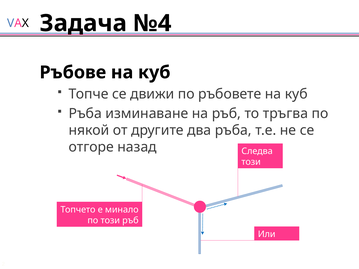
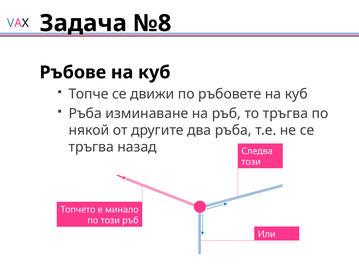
№4: №4 -> №8 (152, 23)
отгоре: отгоре -> тръгва (91, 147)
